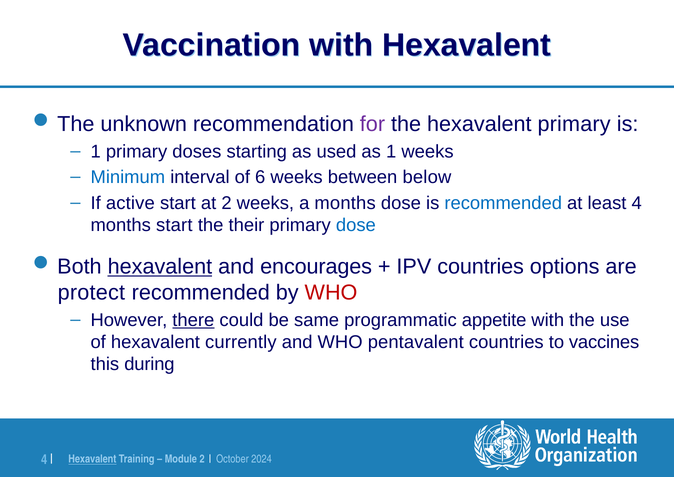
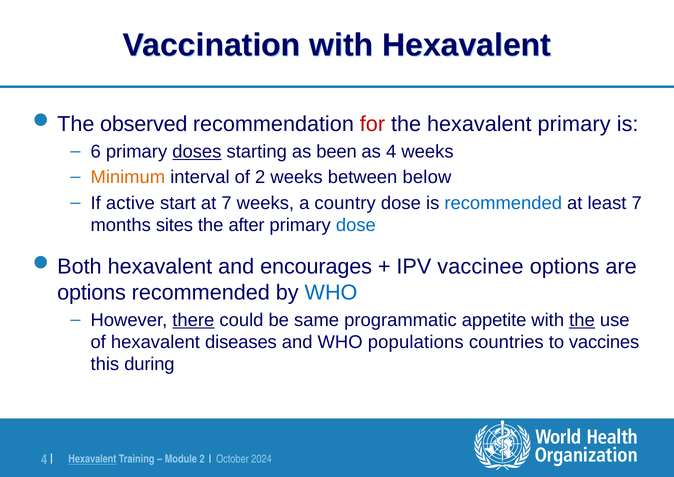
unknown: unknown -> observed (144, 124)
for colour: purple -> red (372, 124)
1: 1 -> 6 (96, 151)
doses underline: none -> present (197, 151)
used: used -> been (337, 151)
as 1: 1 -> 4 (391, 151)
Minimum colour: blue -> orange (128, 177)
of 6: 6 -> 2 (260, 177)
at 2: 2 -> 7 (227, 203)
a months: months -> country (345, 203)
least 4: 4 -> 7 (637, 203)
months start: start -> sites (174, 225)
their: their -> after (247, 225)
hexavalent underline: present -> none (160, 266)
IPV countries: countries -> vaccinee (480, 266)
protect: protect -> options (92, 292)
WHO colour: red -> blue (331, 292)
the underline: none -> present (582, 320)
currently: currently -> diseases (241, 342)
pentavalent: pentavalent -> populations (416, 342)
